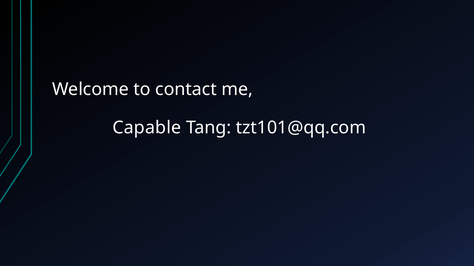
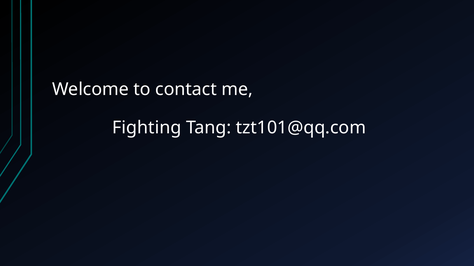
Capable: Capable -> Fighting (147, 128)
